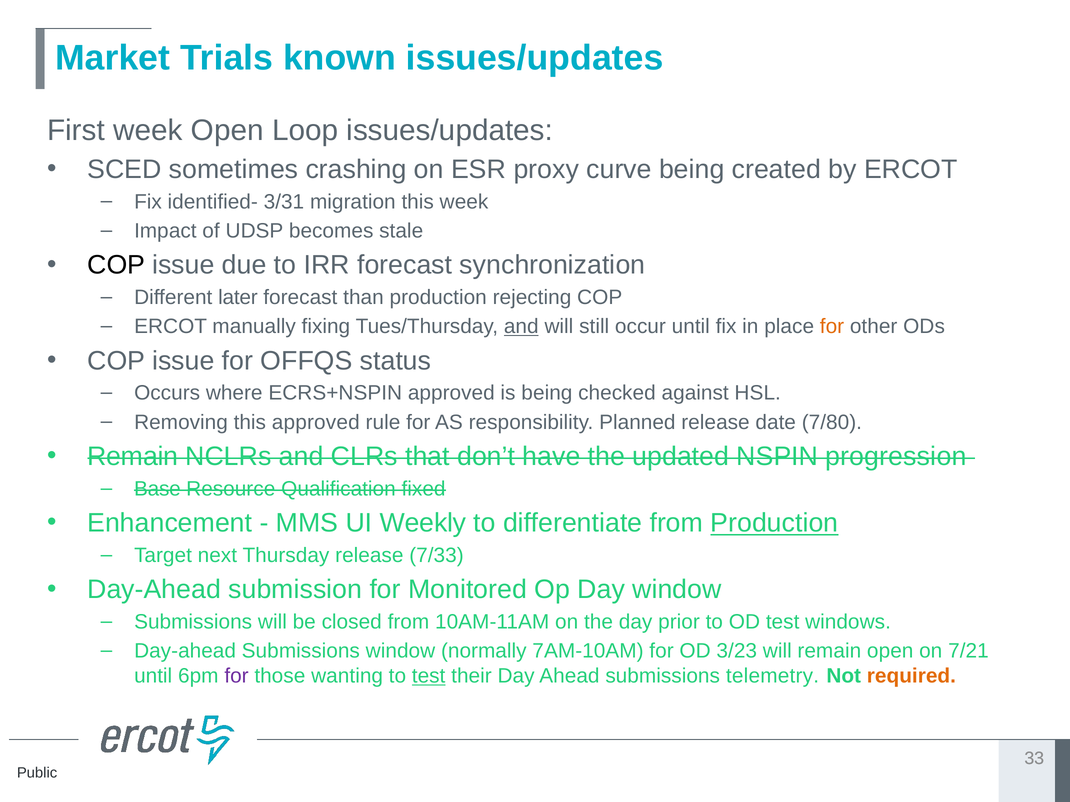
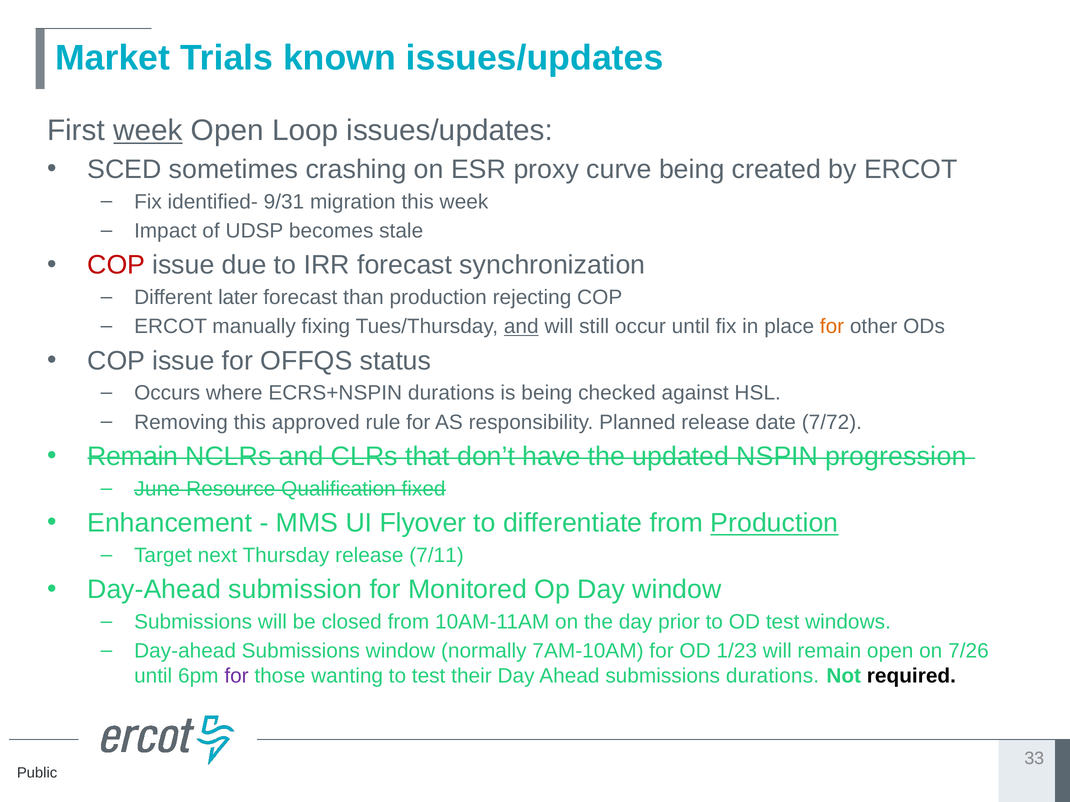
week underline: none -> present (148, 131)
3/31: 3/31 -> 9/31 (284, 202)
COP colour: black -> red (116, 265)
ECRS+NSPIN approved: approved -> durations (451, 393)
7/80: 7/80 -> 7/72 (832, 422)
Base: Base -> June (157, 489)
Weekly: Weekly -> Flyover (423, 523)
7/33: 7/33 -> 7/11 (436, 556)
3/23: 3/23 -> 1/23 (737, 651)
7/21: 7/21 -> 7/26 (968, 651)
test underline: present -> none (429, 676)
submissions telemetry: telemetry -> durations (773, 676)
required colour: orange -> black (911, 676)
